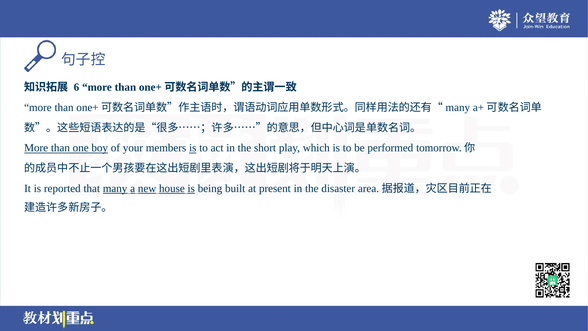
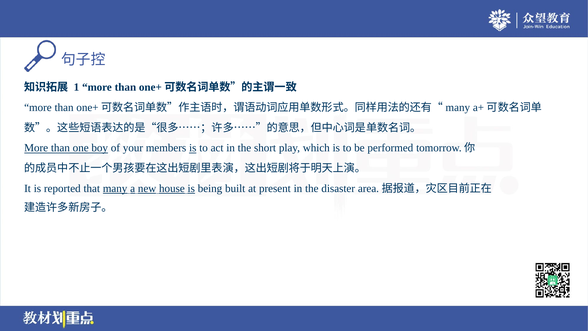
6: 6 -> 1 (76, 87)
